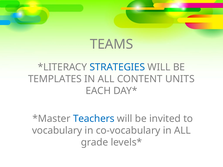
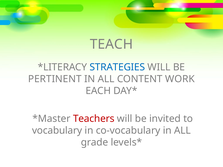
TEAMS: TEAMS -> TEACH (111, 44)
TEMPLATES: TEMPLATES -> PERTINENT (55, 79)
UNITS: UNITS -> WORK (180, 79)
Teachers colour: blue -> red (94, 119)
